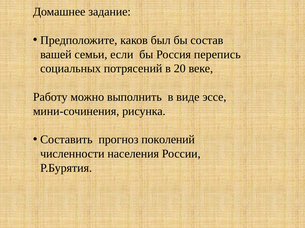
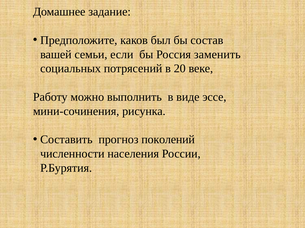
перепись: перепись -> заменить (217, 55)
